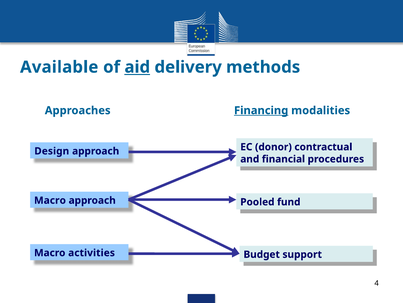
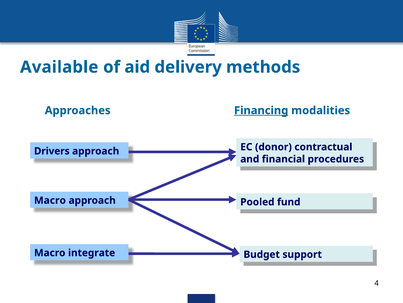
aid underline: present -> none (137, 67)
Design: Design -> Drivers (52, 151)
activities: activities -> integrate (92, 252)
